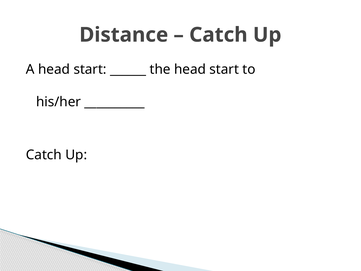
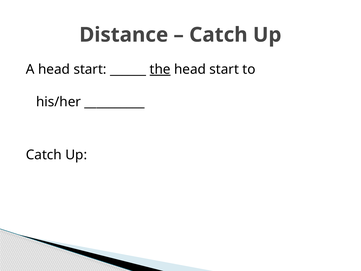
the underline: none -> present (160, 69)
